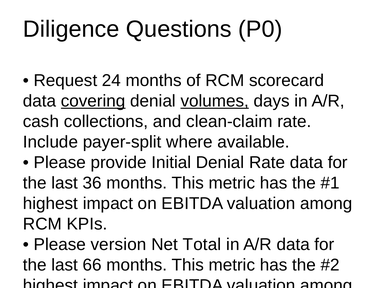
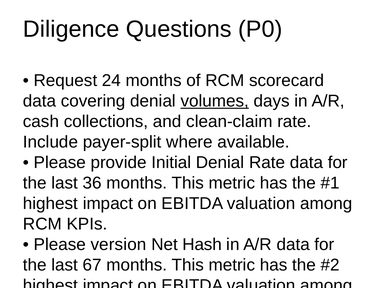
covering underline: present -> none (93, 101)
Total: Total -> Hash (202, 244)
66: 66 -> 67 (92, 265)
